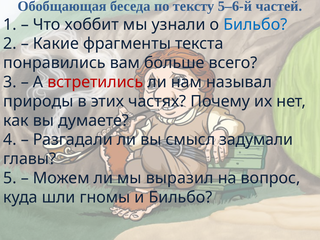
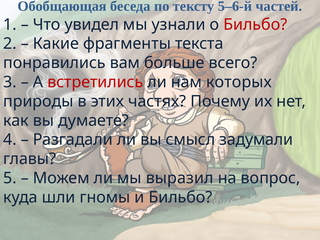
хоббит: хоббит -> увидел (92, 24)
Бильбо colour: blue -> red (255, 24)
называл: называл -> которых (239, 82)
